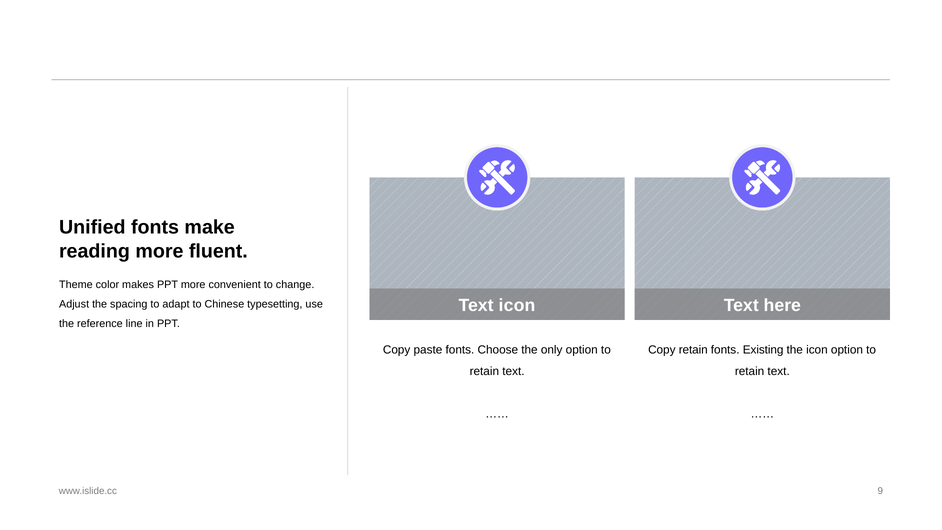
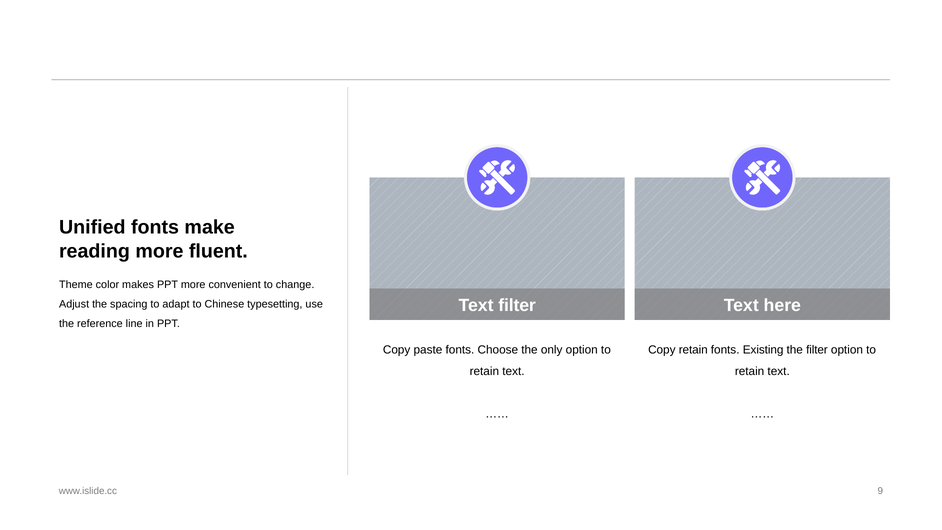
Text icon: icon -> filter (517, 305)
the icon: icon -> filter (817, 350)
